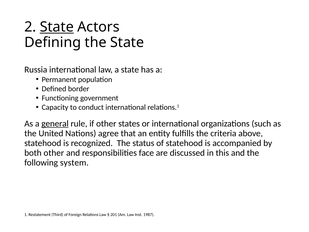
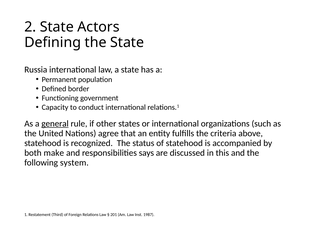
State underline: present -> none (57, 27)
both other: other -> make (54, 153)
face: face -> says (146, 153)
